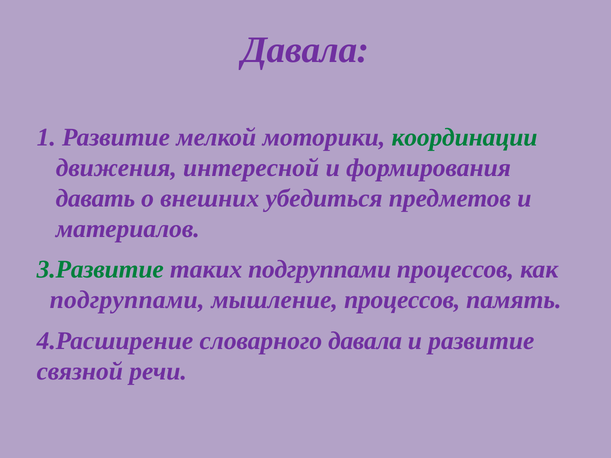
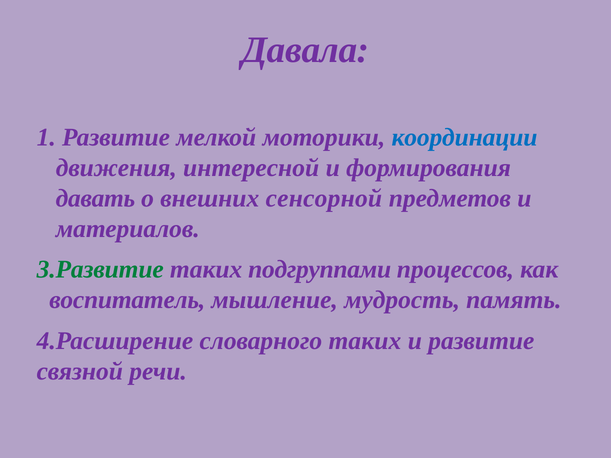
координации colour: green -> blue (465, 137)
убедиться: убедиться -> сенсорной (324, 198)
подгруппами: подгруппами -> воспитатель (127, 300)
мышление процессов: процессов -> мудрость (402, 300)
словарного давала: давала -> таких (365, 341)
